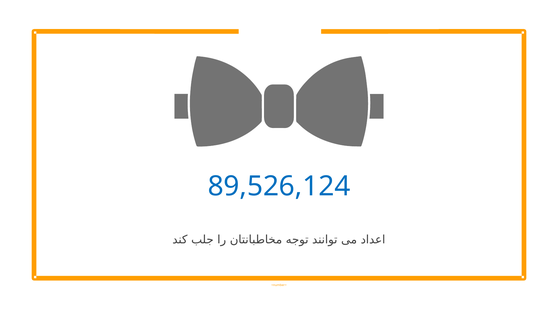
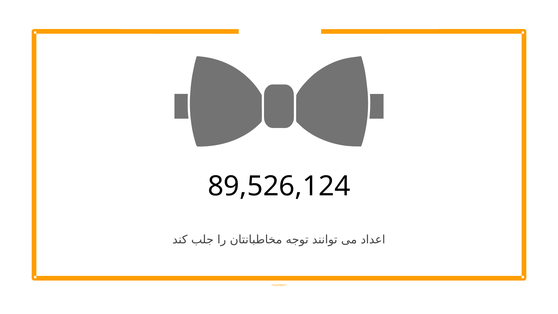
89,526,124 colour: blue -> black (279, 186)
